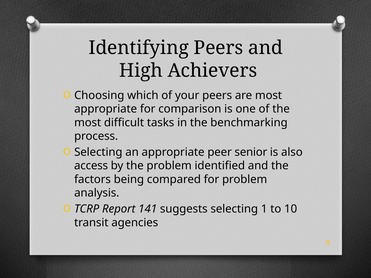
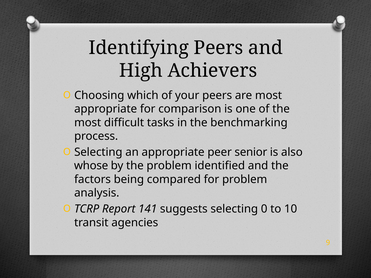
access: access -> whose (91, 166)
1: 1 -> 0 (264, 209)
